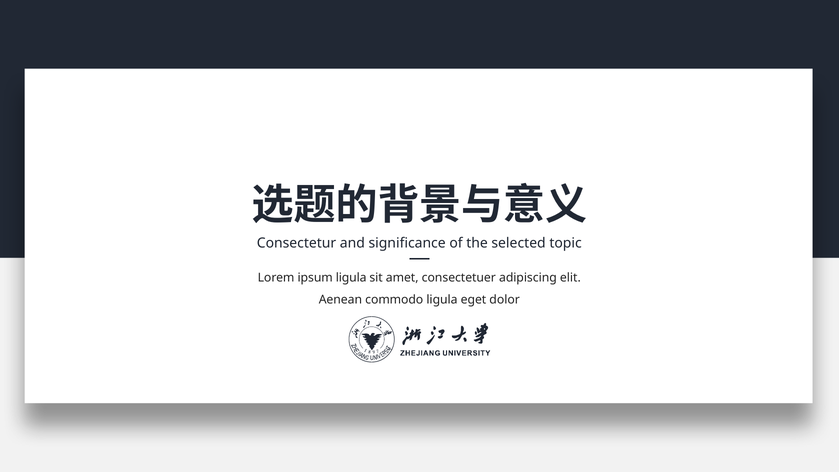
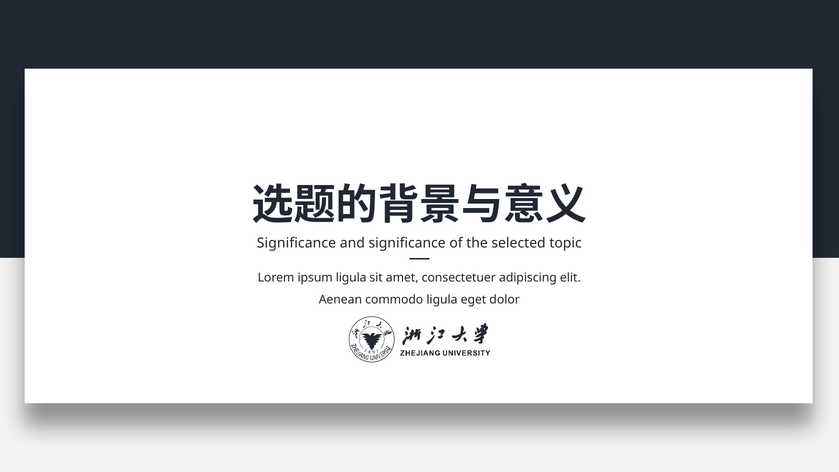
Consectetur: Consectetur -> Significance (296, 243)
